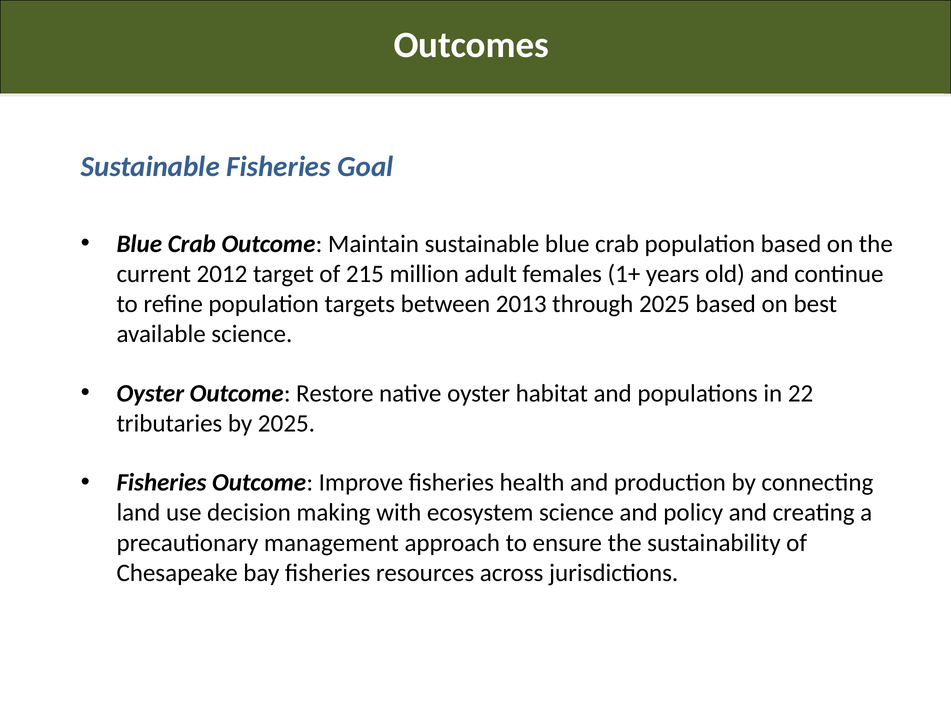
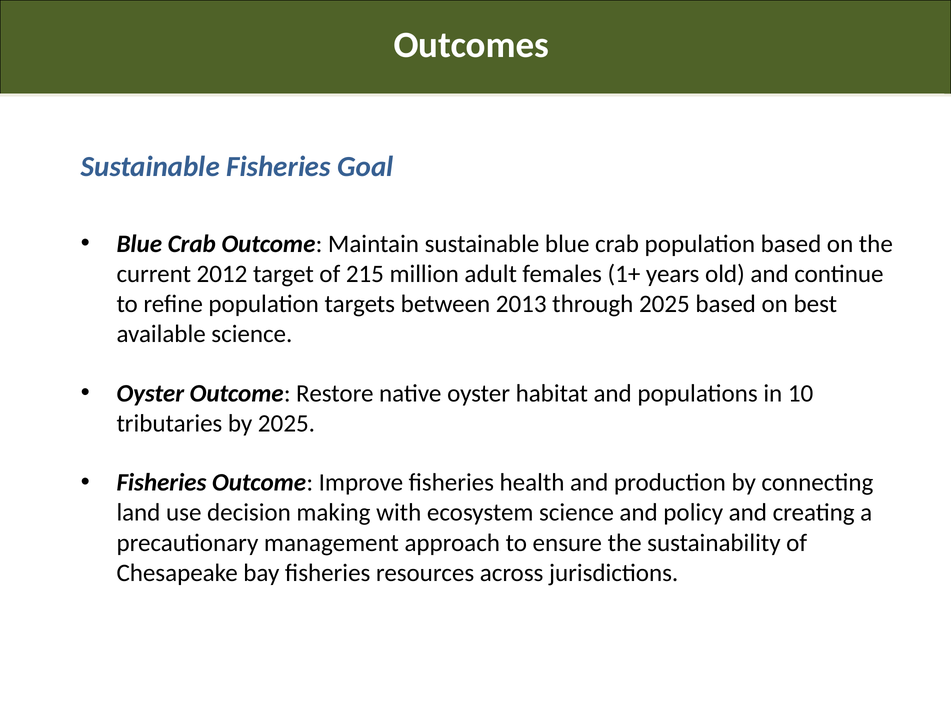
22: 22 -> 10 (801, 394)
